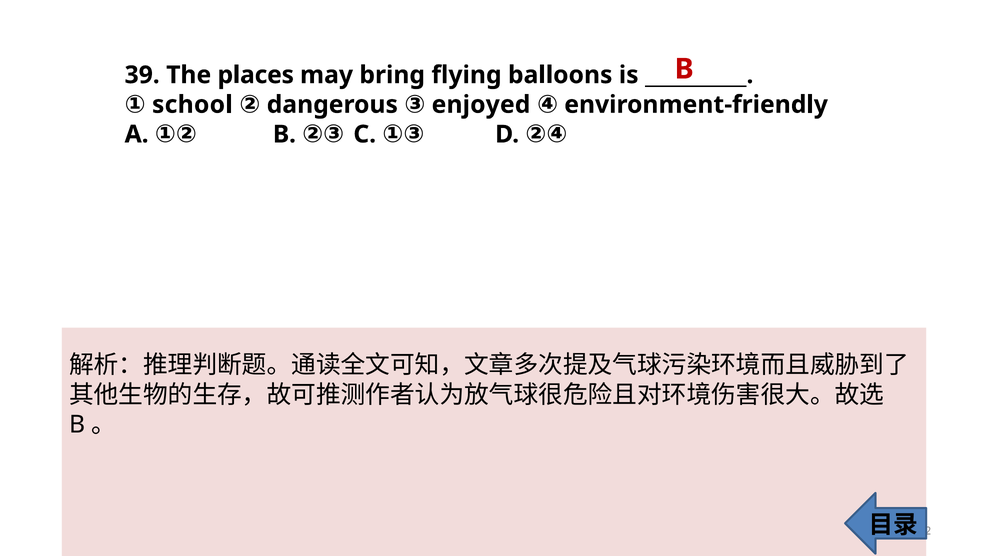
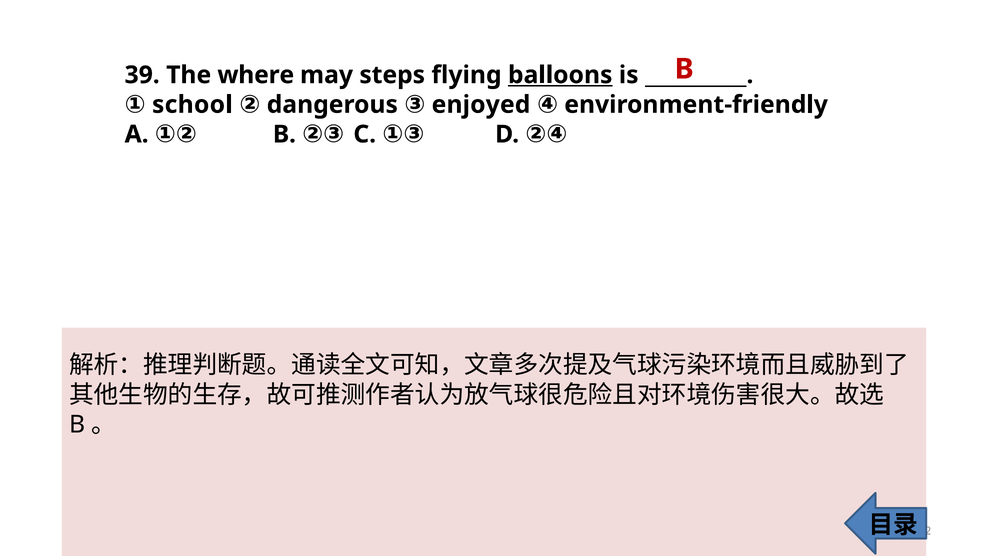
places: places -> where (256, 75)
bring: bring -> steps (392, 75)
balloons underline: none -> present (560, 75)
